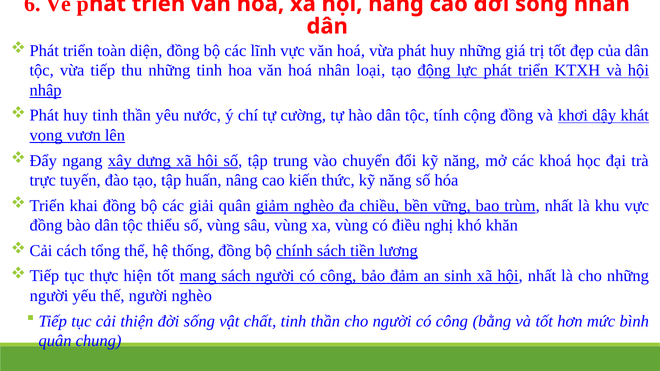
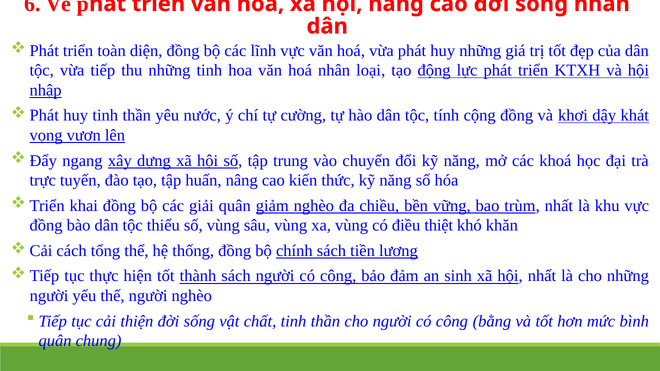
nghị: nghị -> thiệt (439, 226)
mang: mang -> thành (198, 276)
